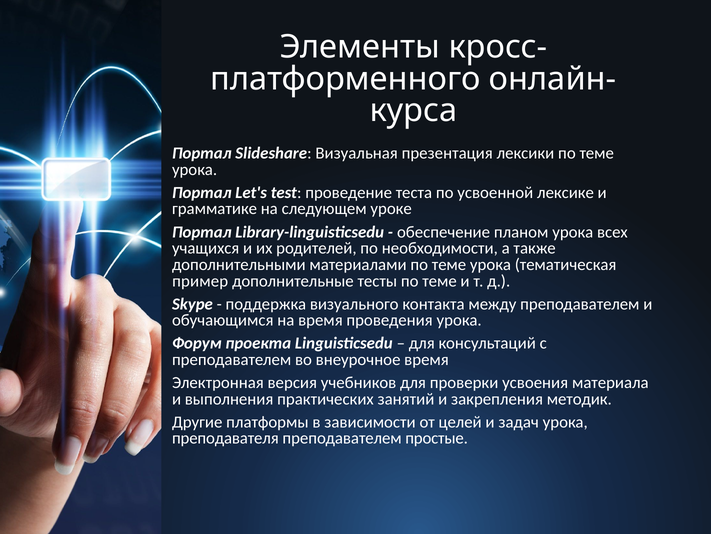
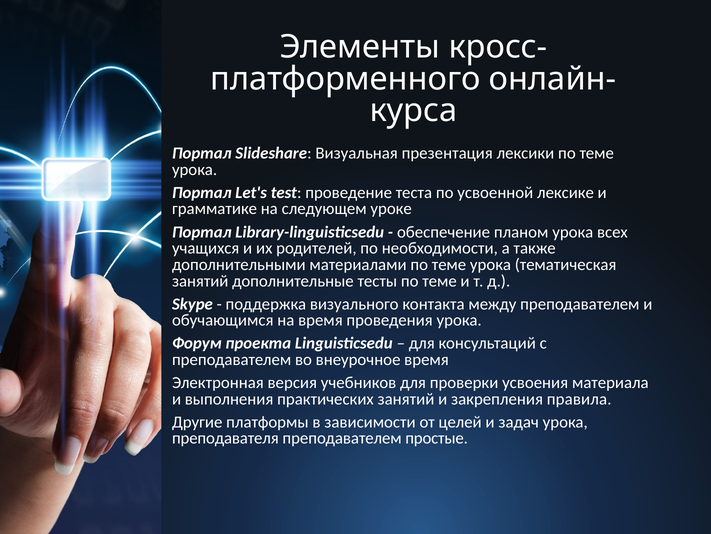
пример: пример -> занятий (200, 281)
методик: методик -> правила (579, 398)
